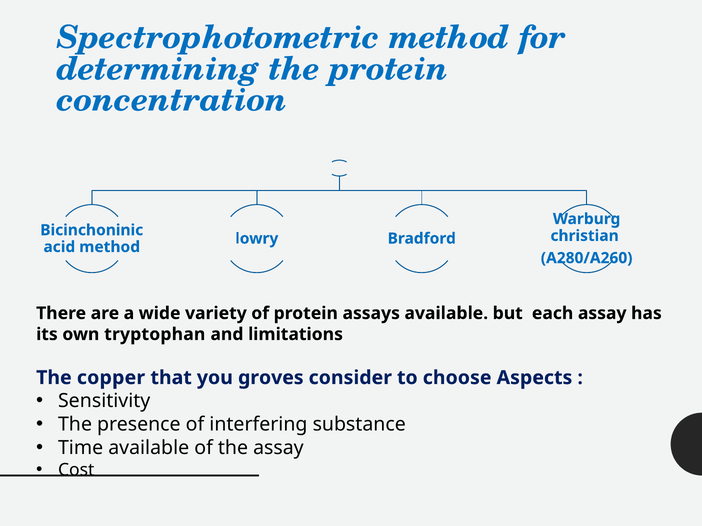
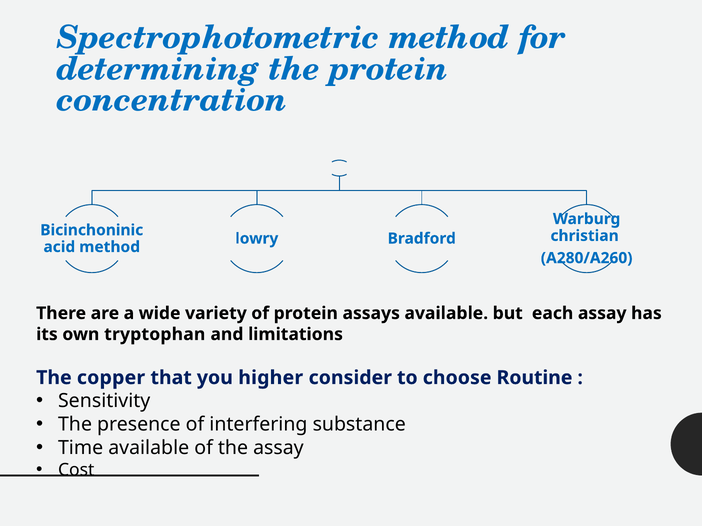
groves: groves -> higher (271, 378)
Aspects: Aspects -> Routine (535, 378)
